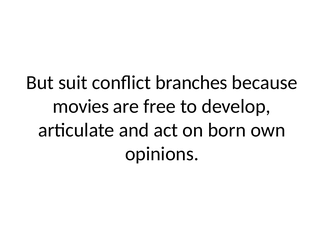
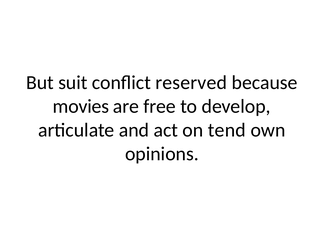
branches: branches -> reserved (191, 83)
born: born -> tend (227, 130)
